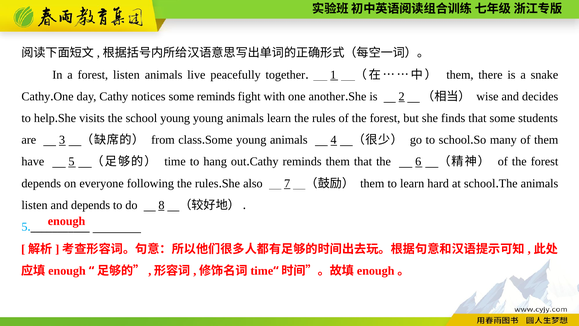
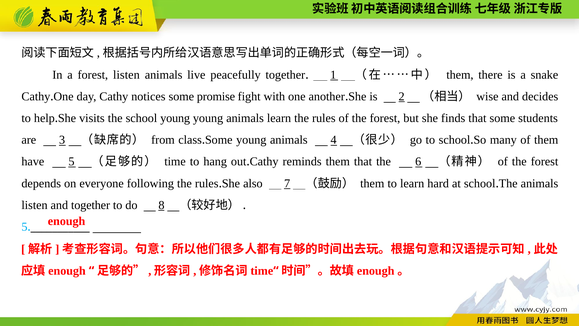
some reminds: reminds -> promise (216, 96)
and depends: depends -> together (91, 205)
